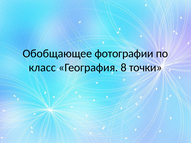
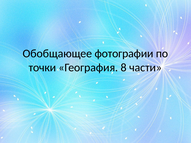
класс: класс -> точки (42, 68)
точки: точки -> части (146, 68)
